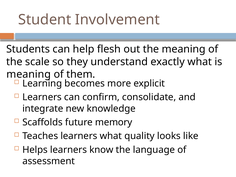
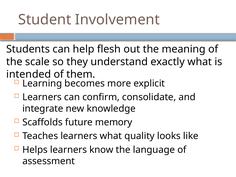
meaning: meaning -> intended (29, 74)
